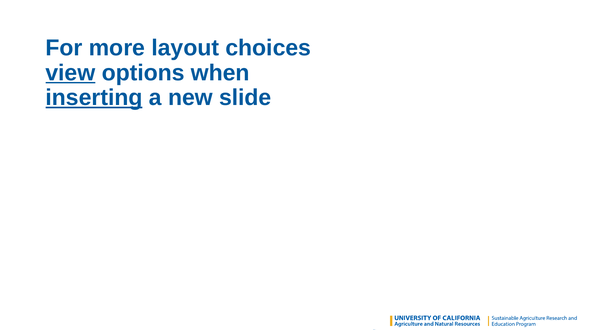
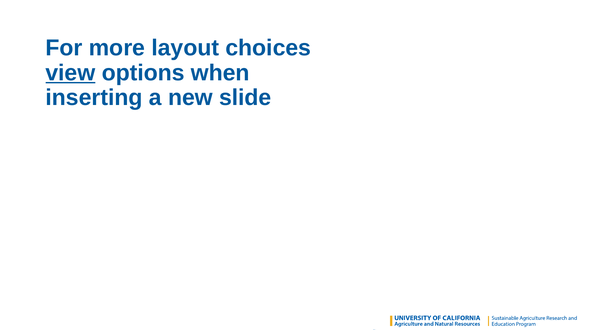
inserting underline: present -> none (94, 98)
